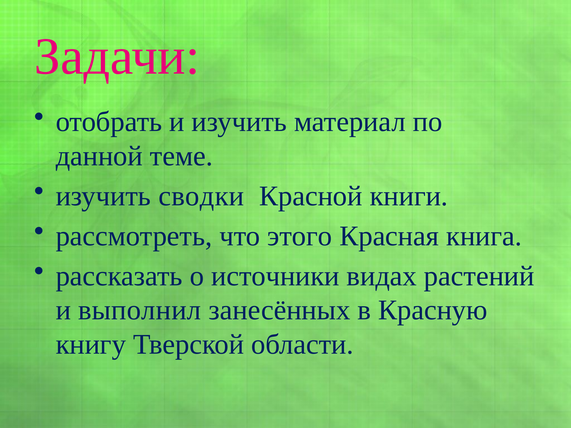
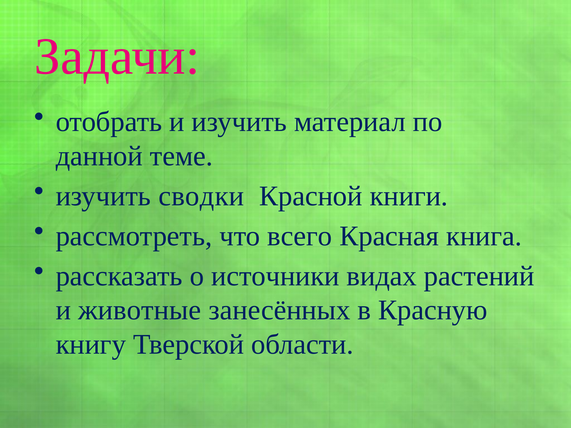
этого: этого -> всего (300, 236)
выполнил: выполнил -> животные (140, 310)
